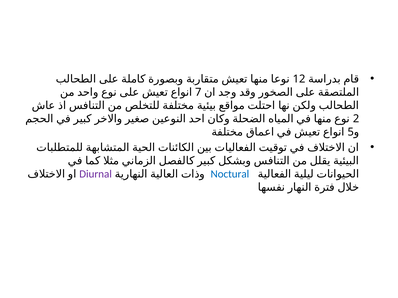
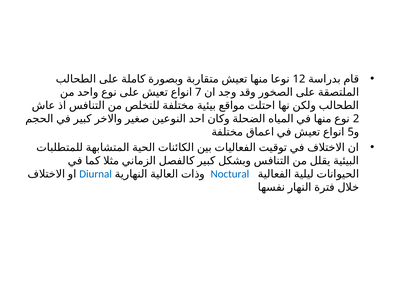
Diurnal colour: purple -> blue (96, 174)
